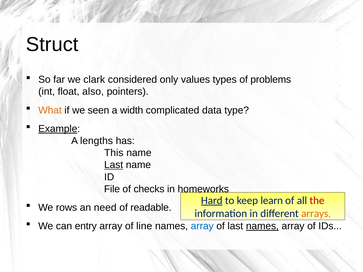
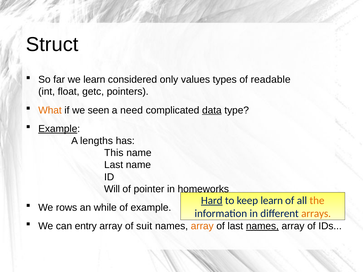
we clark: clark -> learn (94, 80)
problems: problems -> readable (271, 80)
also: also -> getc (93, 92)
width: width -> need (132, 110)
data underline: none -> present (212, 110)
Last underline: present -> none (114, 165)
File: File -> Will (112, 189)
checks: checks -> pointer (149, 189)
the colour: red -> orange (317, 201)
need: need -> while (105, 208)
of readable: readable -> example (151, 208)
line: line -> suit (144, 226)
array colour: blue -> orange (202, 226)
